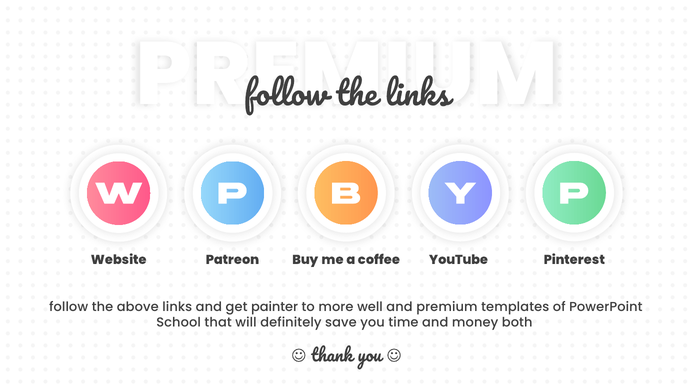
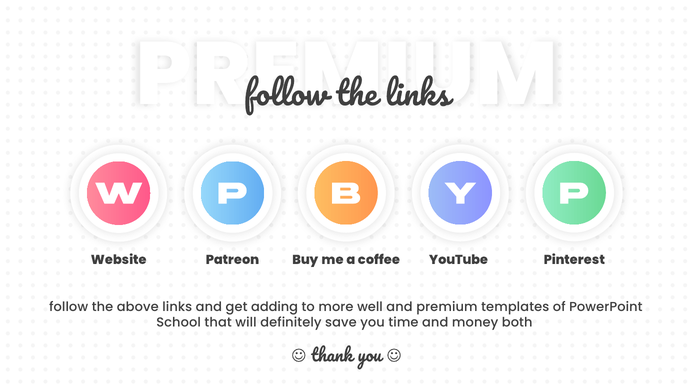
painter: painter -> adding (275, 307)
